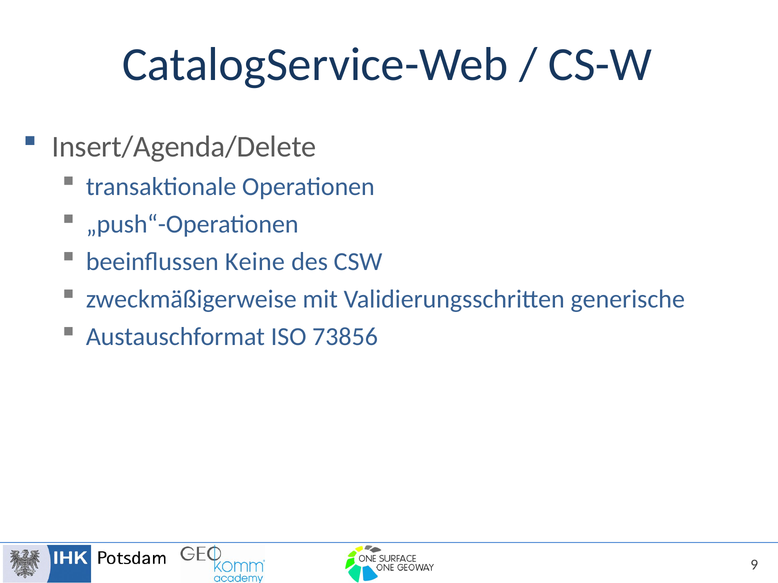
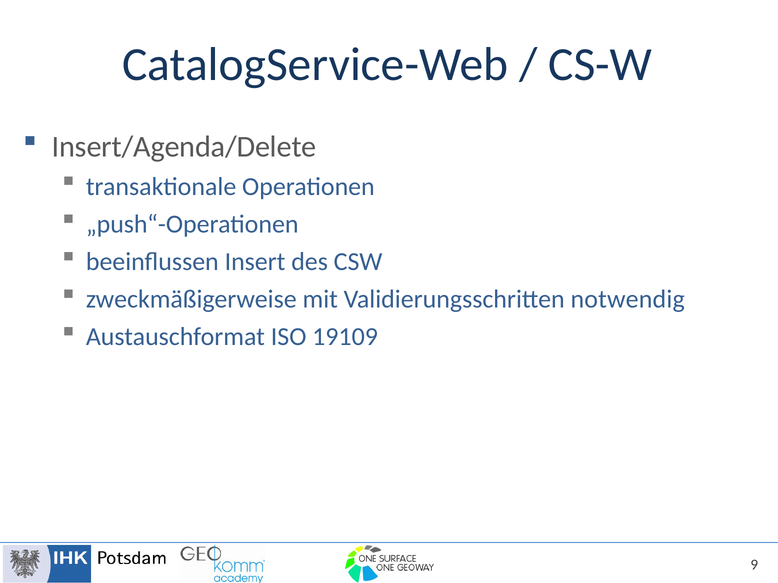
Keine: Keine -> Insert (255, 262)
generische: generische -> notwendig (628, 299)
73856: 73856 -> 19109 (345, 337)
